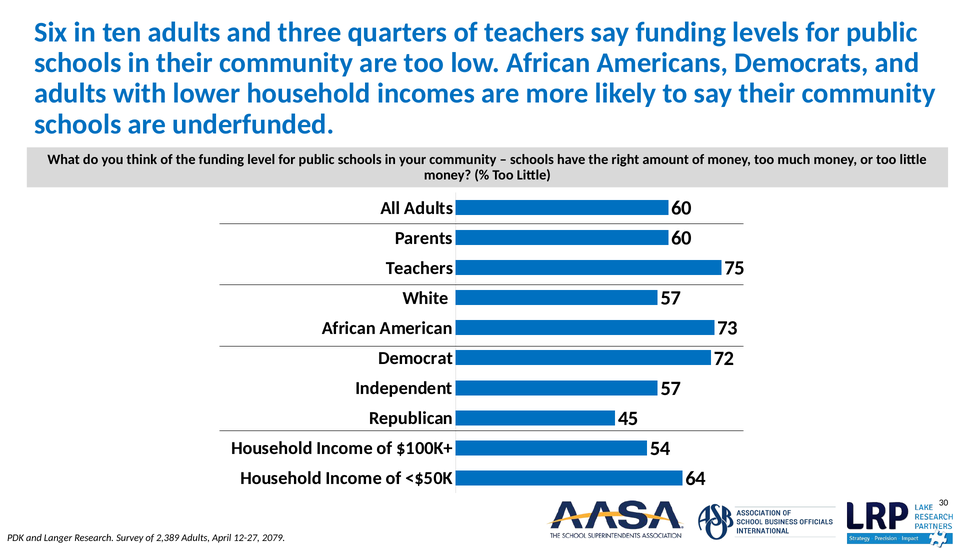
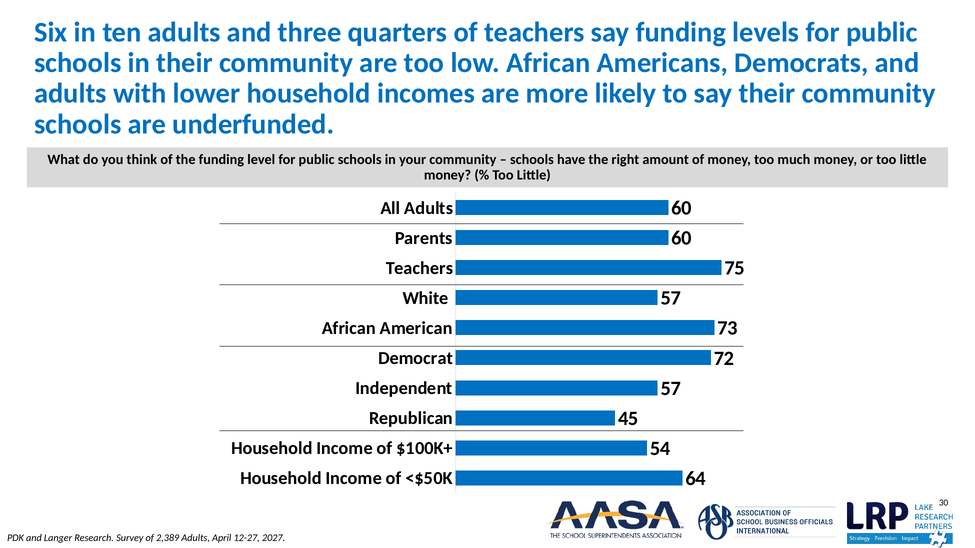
2079: 2079 -> 2027 (274, 539)
